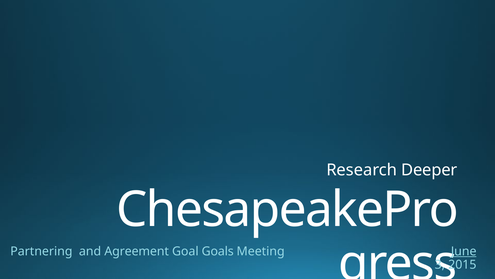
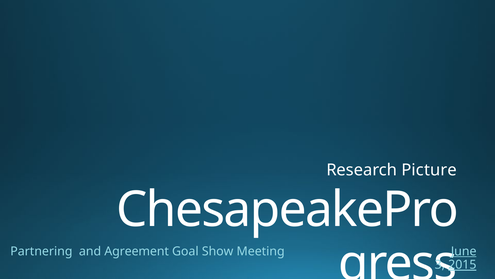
Deeper: Deeper -> Picture (429, 170)
Goals: Goals -> Show (218, 251)
2015 underline: none -> present (462, 264)
